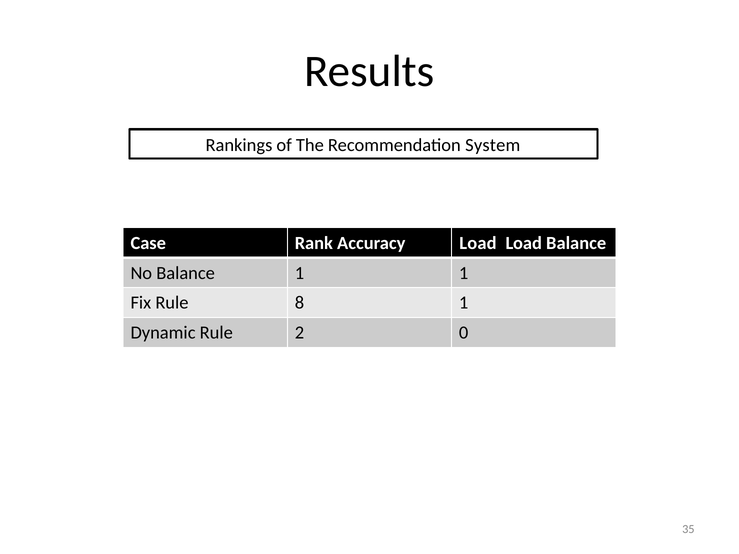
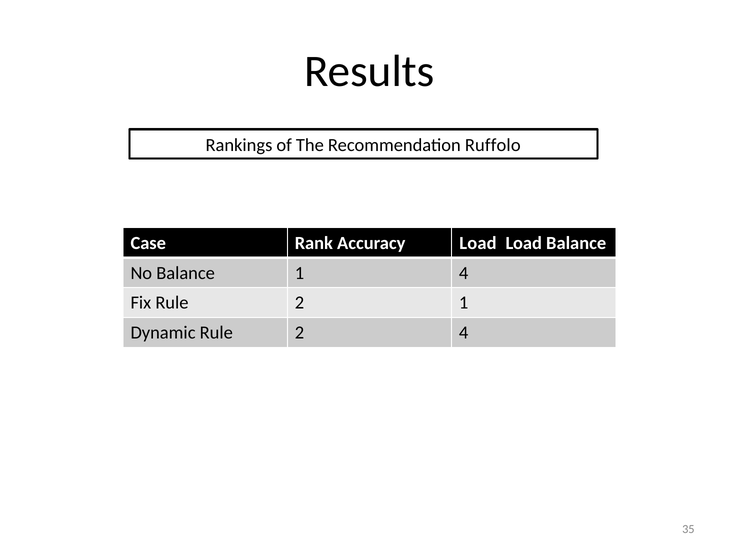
System: System -> Ruffolo (493, 145)
1 1: 1 -> 4 (464, 273)
Fix Rule 8: 8 -> 2 (299, 303)
2 0: 0 -> 4 (464, 333)
